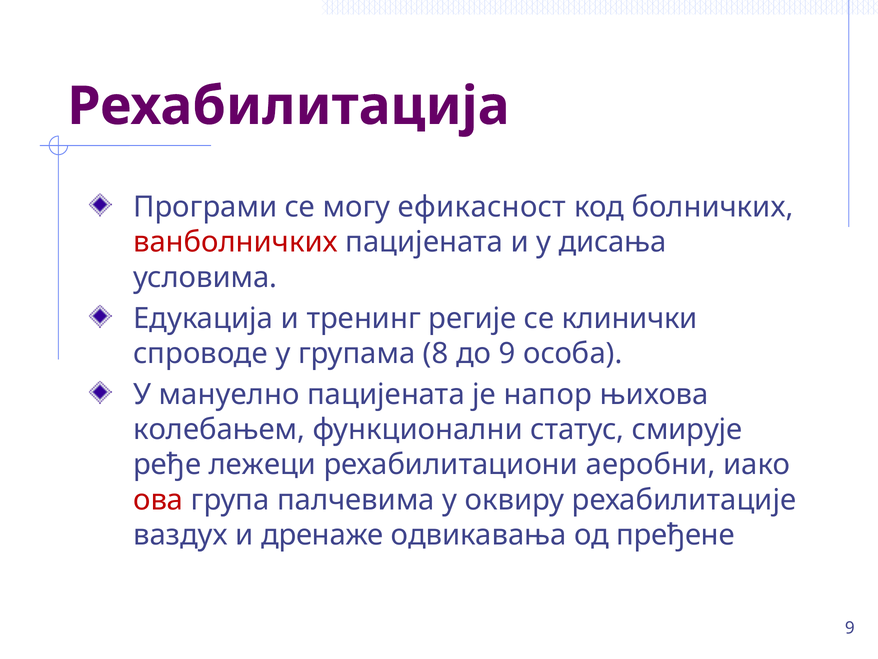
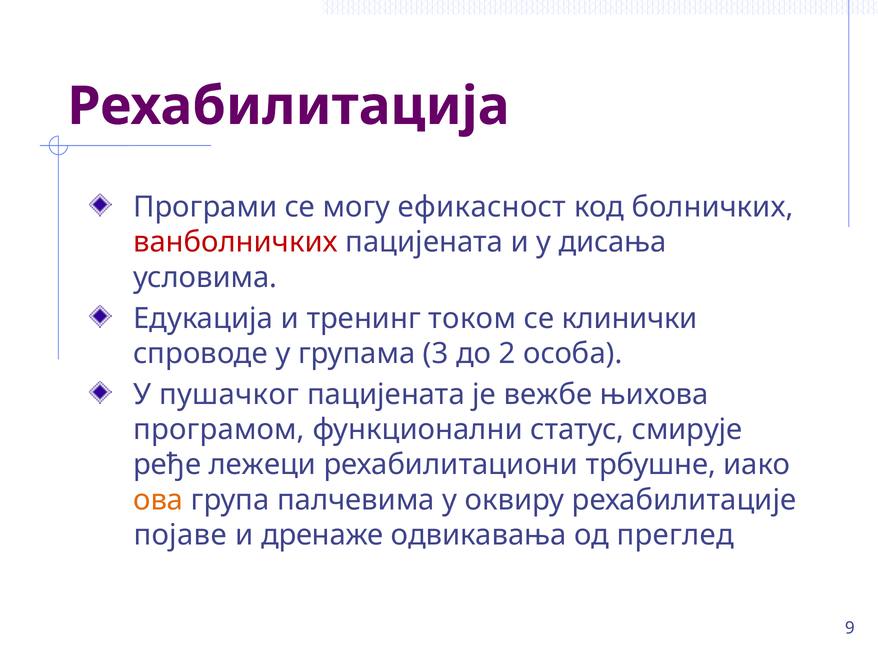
регије: регије -> током (472, 318)
8: 8 -> 3 (436, 353)
до 9: 9 -> 2 (507, 353)
мануелно: мануелно -> пушачког (229, 394)
напор: напор -> вежбе (548, 394)
колебањем: колебањем -> програмом (219, 429)
аеробни: аеробни -> трбушне (651, 464)
ова colour: red -> orange (158, 500)
ваздух: ваздух -> појаве (180, 535)
пређене: пређене -> преглед (675, 535)
